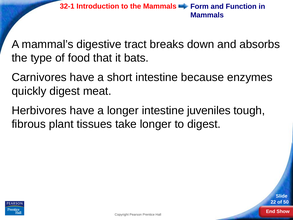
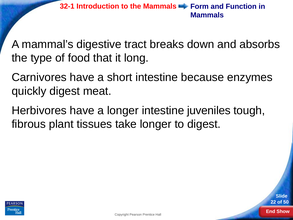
bats: bats -> long (136, 58)
